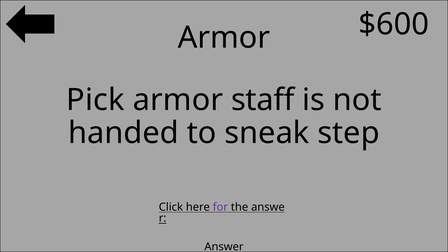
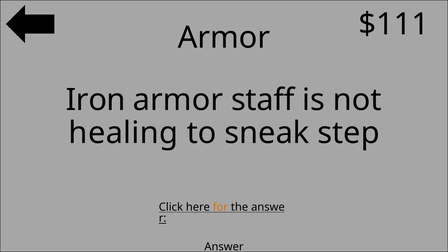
$600: $600 -> $111 (394, 24)
Pick: Pick -> Iron (96, 100)
handed: handed -> healing (123, 133)
for colour: purple -> orange (220, 207)
